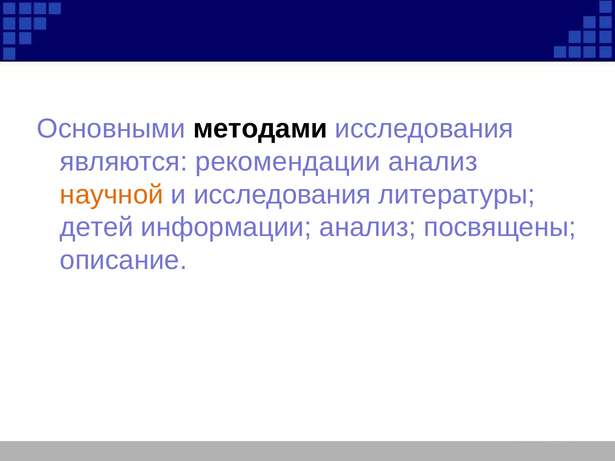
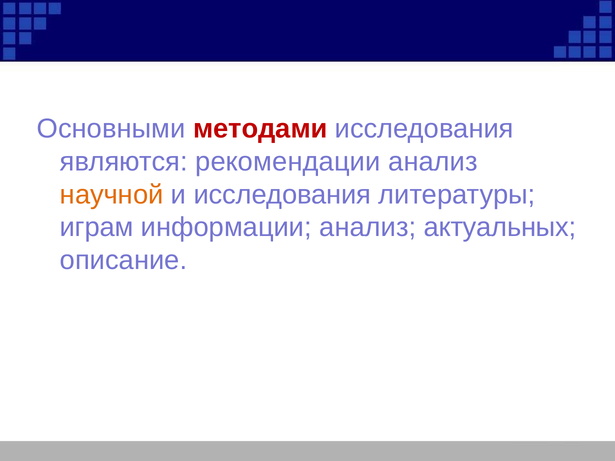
методами colour: black -> red (260, 129)
детей: детей -> играм (97, 227)
посвящены: посвящены -> актуальных (500, 227)
